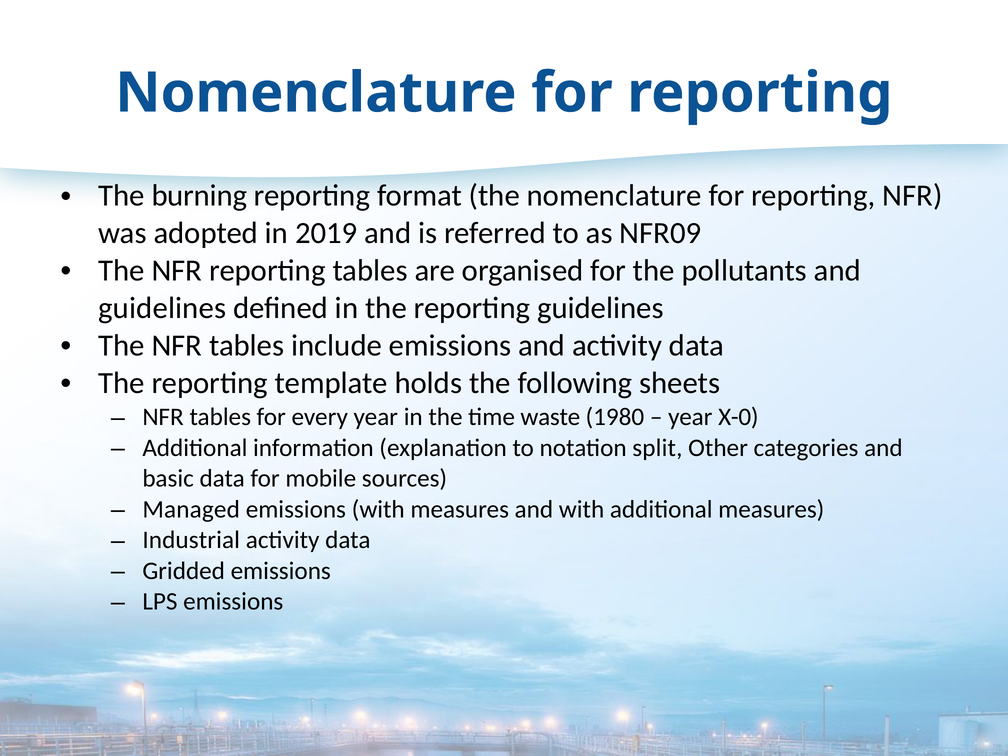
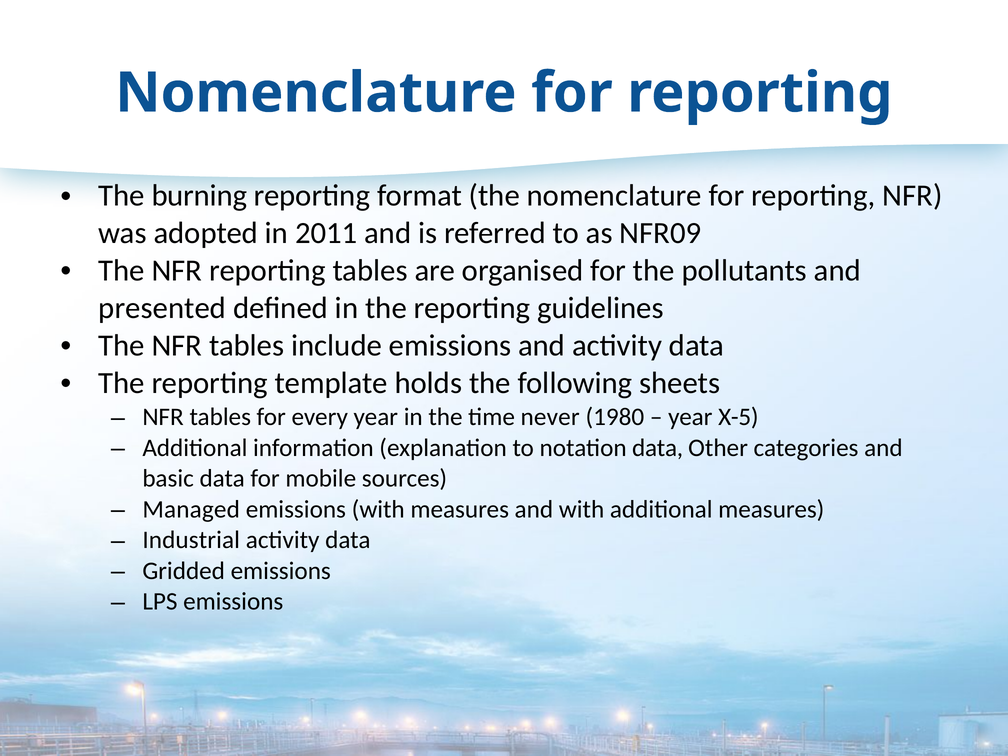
2019: 2019 -> 2011 (326, 233)
guidelines: guidelines -> presented (162, 308)
waste: waste -> never (550, 417)
X-0: X-0 -> X-5 (738, 417)
notation split: split -> data (658, 448)
